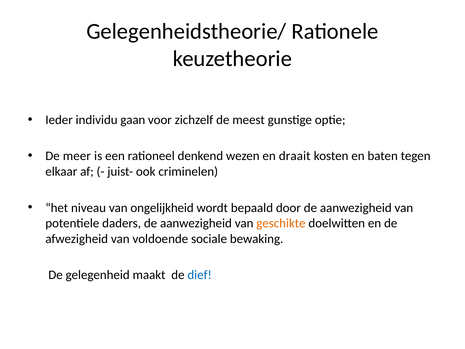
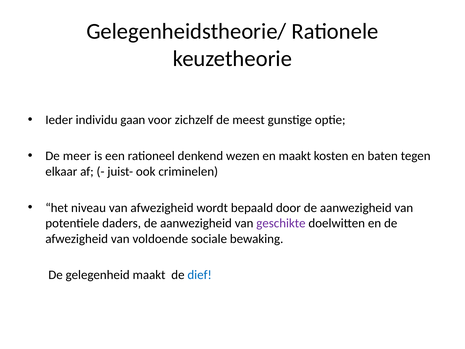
en draait: draait -> maakt (295, 156)
van ongelijkheid: ongelijkheid -> afwezigheid (162, 208)
geschikte colour: orange -> purple (281, 223)
